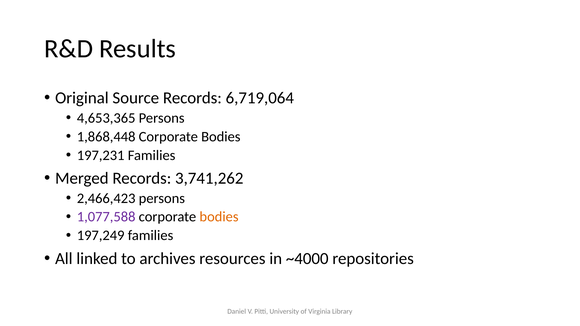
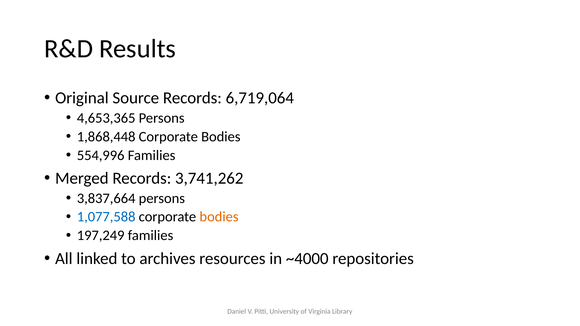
197,231: 197,231 -> 554,996 (101, 155)
2,466,423: 2,466,423 -> 3,837,664 (106, 198)
1,077,588 colour: purple -> blue (106, 217)
